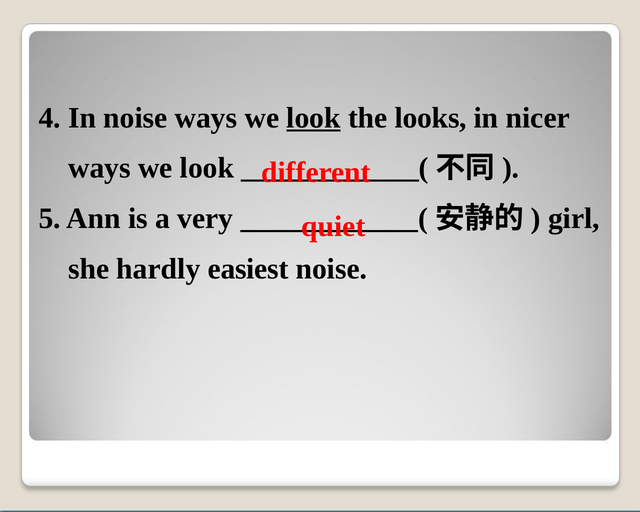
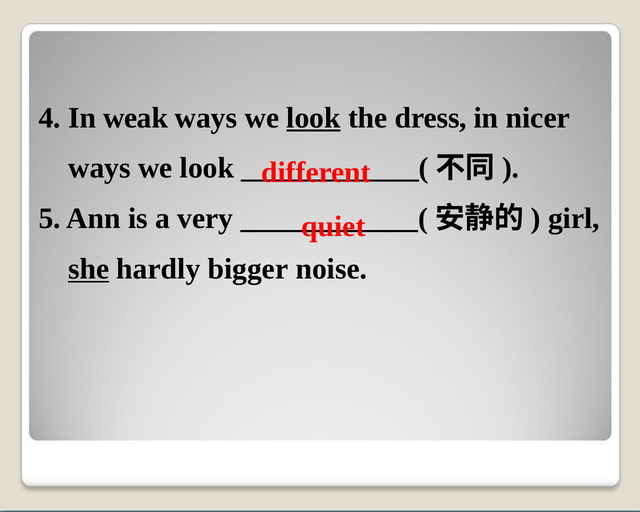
In noise: noise -> weak (136, 118)
looks: looks -> dress (431, 118)
she underline: none -> present (89, 269)
easiest: easiest -> bigger (248, 269)
